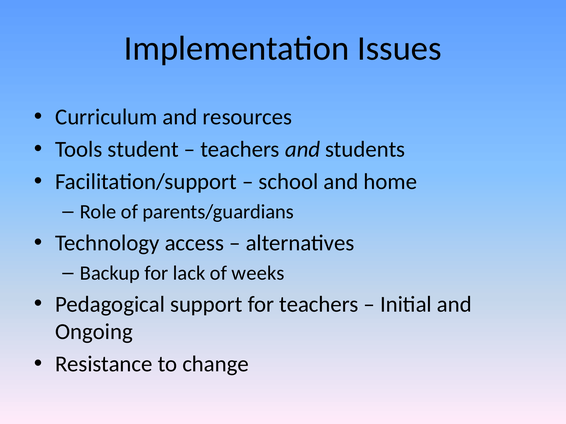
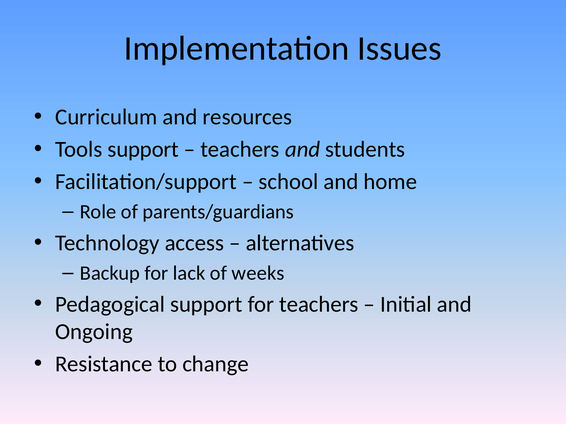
Tools student: student -> support (143, 150)
